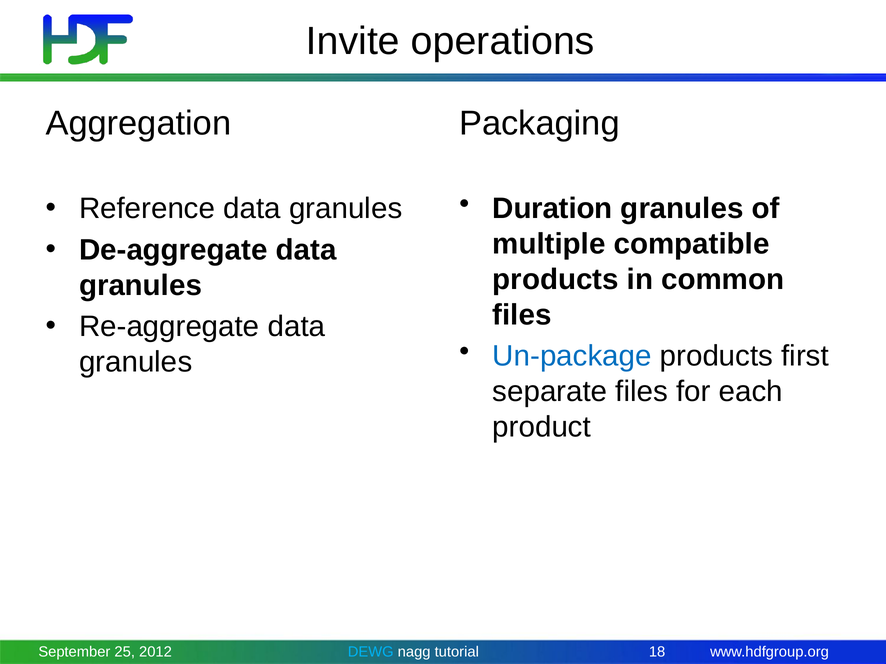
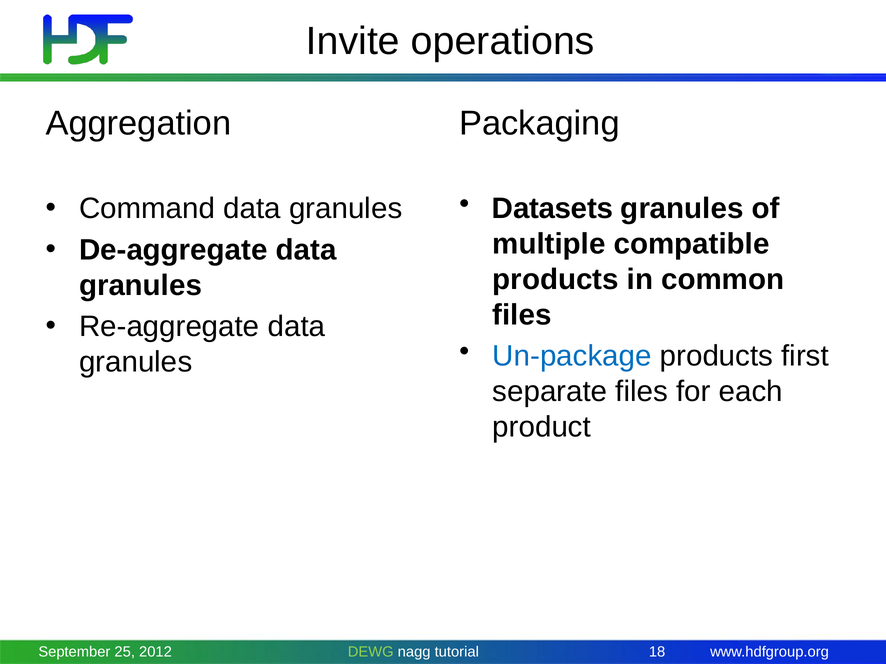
Duration: Duration -> Datasets (553, 209)
Reference: Reference -> Command (147, 209)
DEWG colour: light blue -> light green (371, 652)
